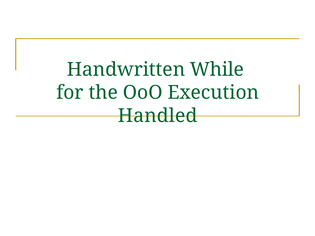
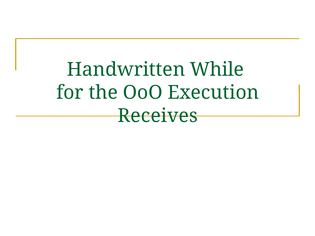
Handled: Handled -> Receives (158, 116)
